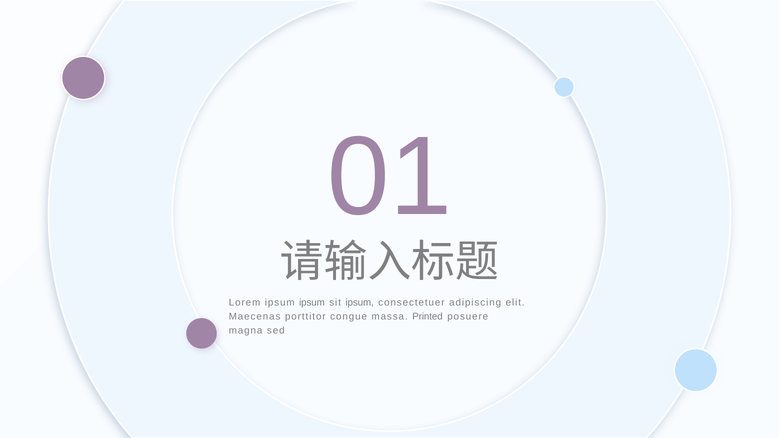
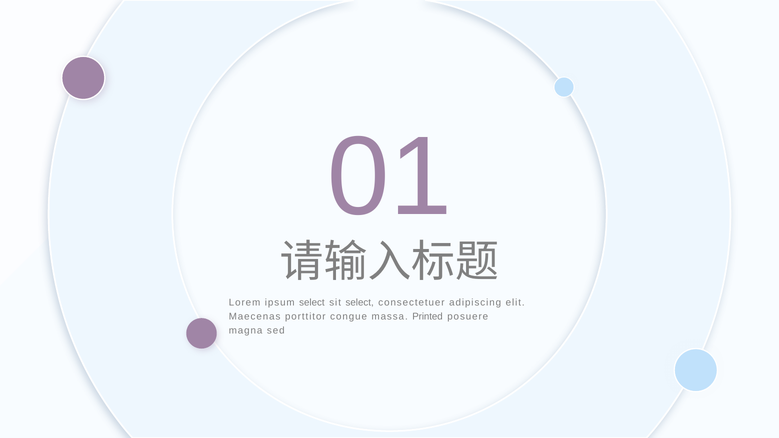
ipsum ipsum: ipsum -> select (312, 303)
sit ipsum: ipsum -> select (360, 303)
